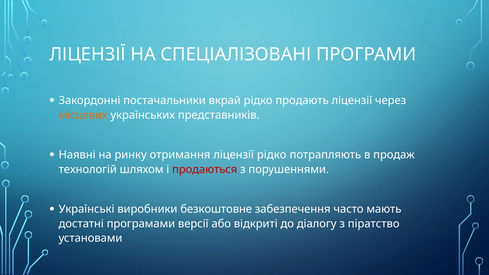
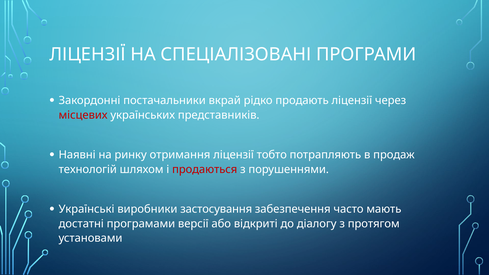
місцевих colour: orange -> red (83, 115)
ліцензії рідко: рідко -> тобто (272, 155)
безкоштовне: безкоштовне -> застосування (216, 209)
піратство: піратство -> протягом (374, 224)
